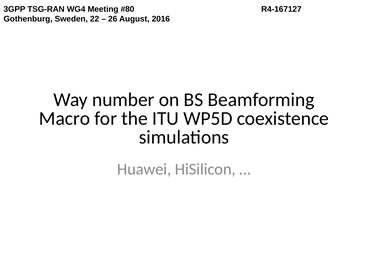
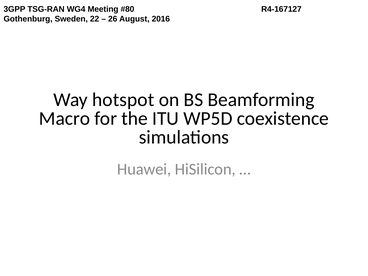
number: number -> hotspot (123, 100)
